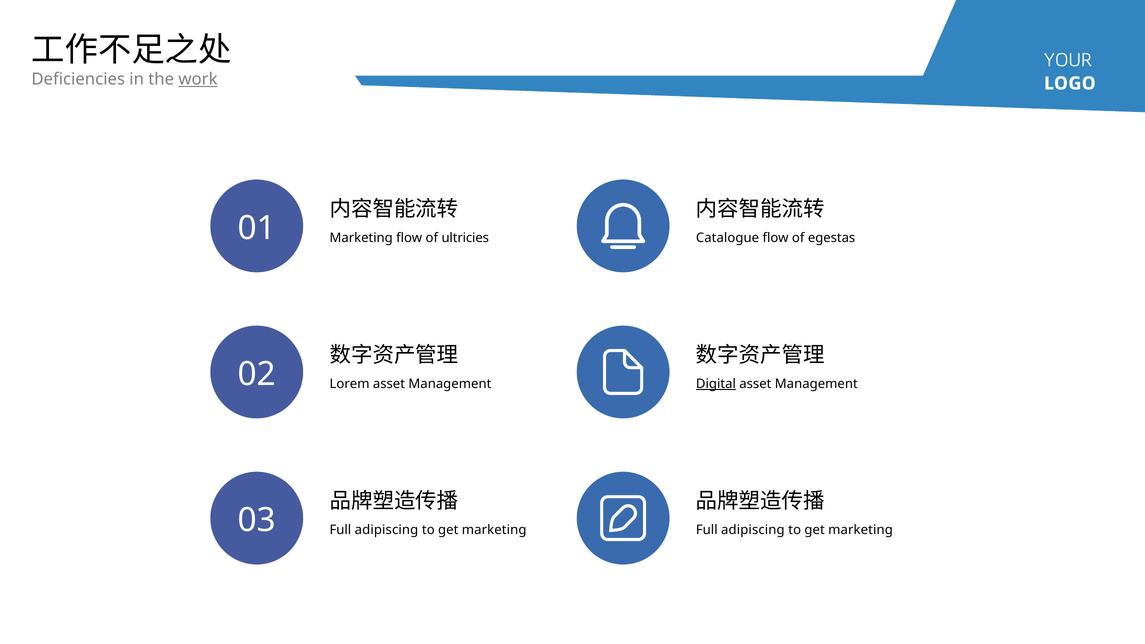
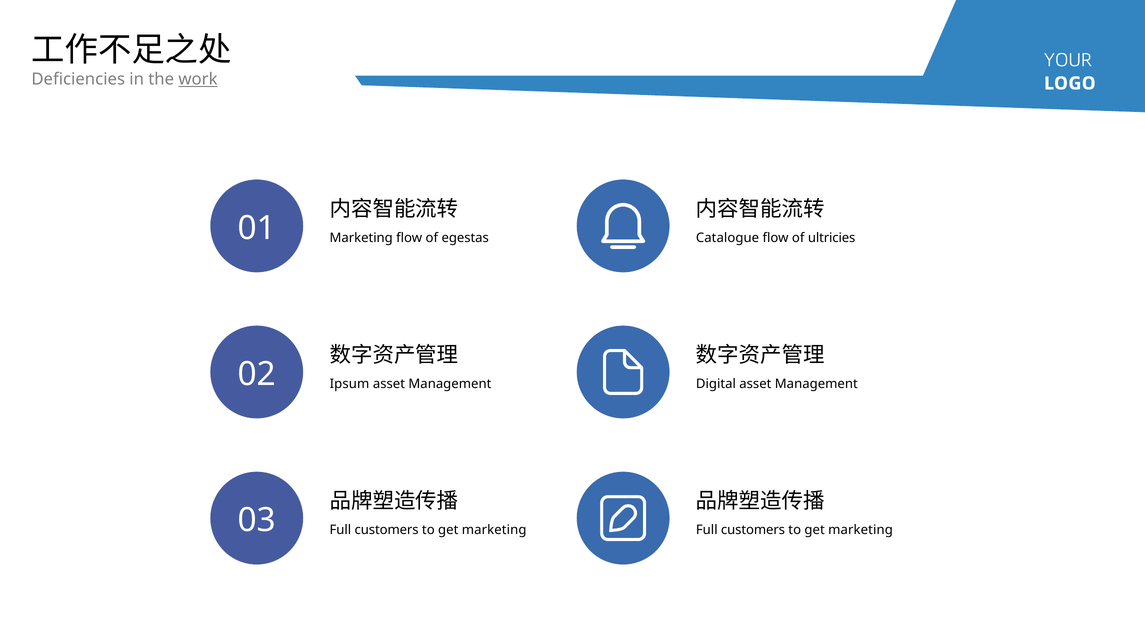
ultricies: ultricies -> egestas (465, 238)
egestas: egestas -> ultricies (832, 238)
Lorem: Lorem -> Ipsum (349, 384)
Digital underline: present -> none (716, 384)
adipiscing: adipiscing -> customers (387, 530)
adipiscing: adipiscing -> customers (753, 530)
